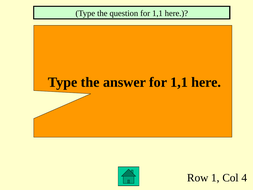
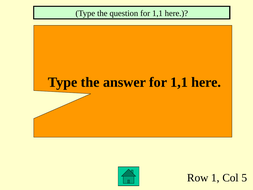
4: 4 -> 5 (244, 177)
